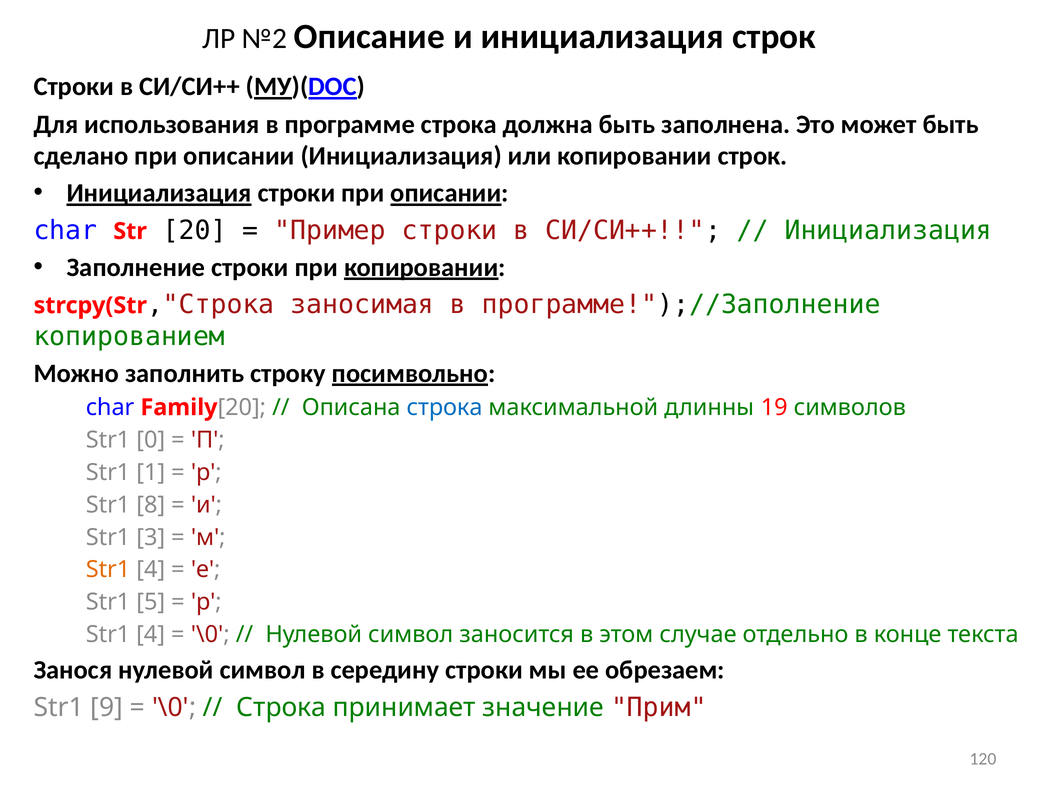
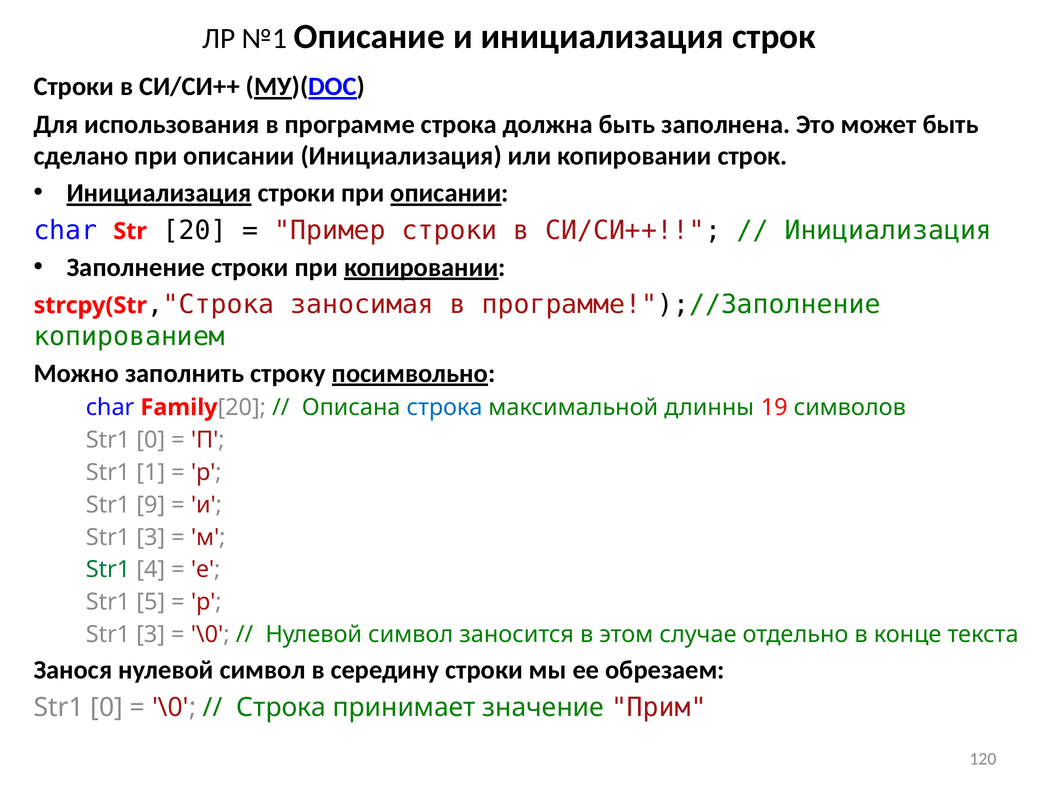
№2: №2 -> №1 (265, 39)
8: 8 -> 9 (151, 505)
Str1 colour: orange -> green (108, 570)
4: 4 -> 3 (151, 635)
9: 9 -> 0 (107, 707)
